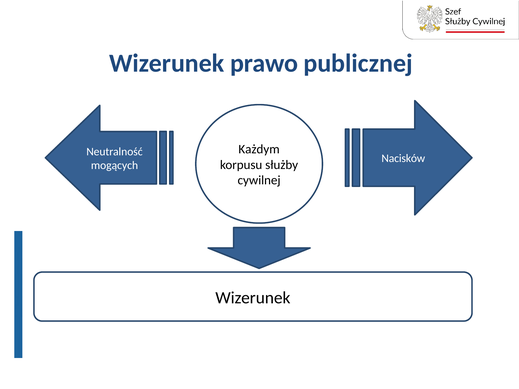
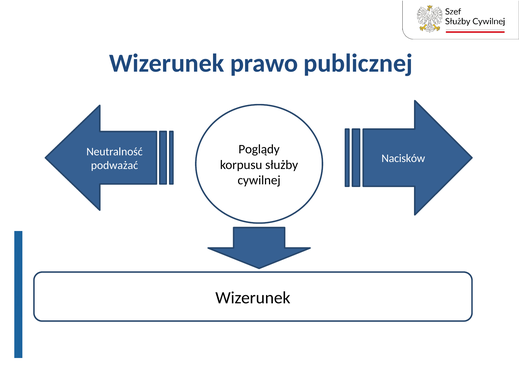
Każdym: Każdym -> Poglądy (259, 149)
mogących: mogących -> podważać (115, 166)
